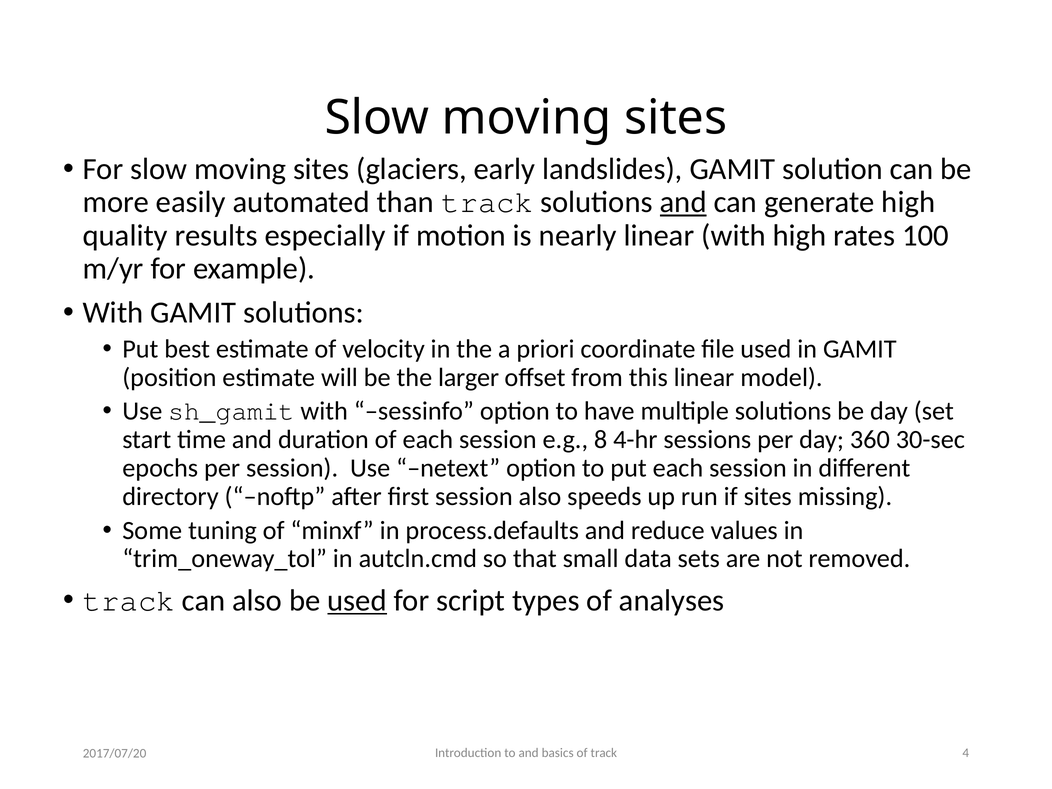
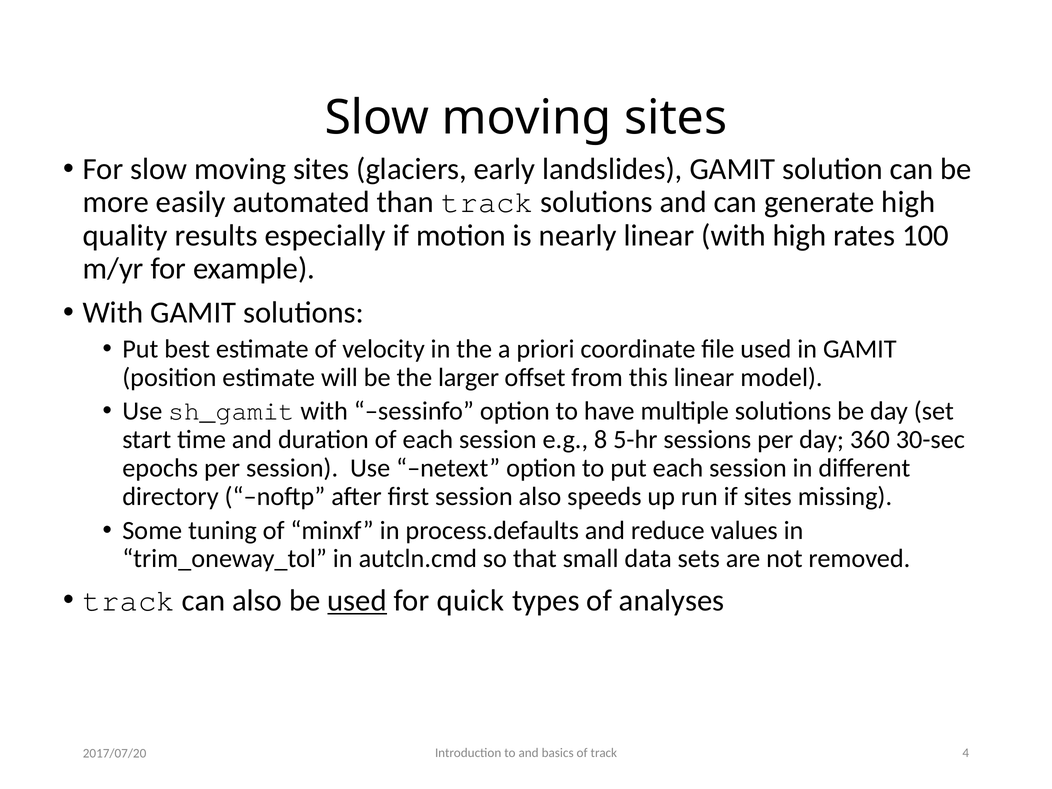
and underline: present -> none (683, 202)
4-hr: 4-hr -> 5-hr (635, 440)
script: script -> quick (470, 601)
